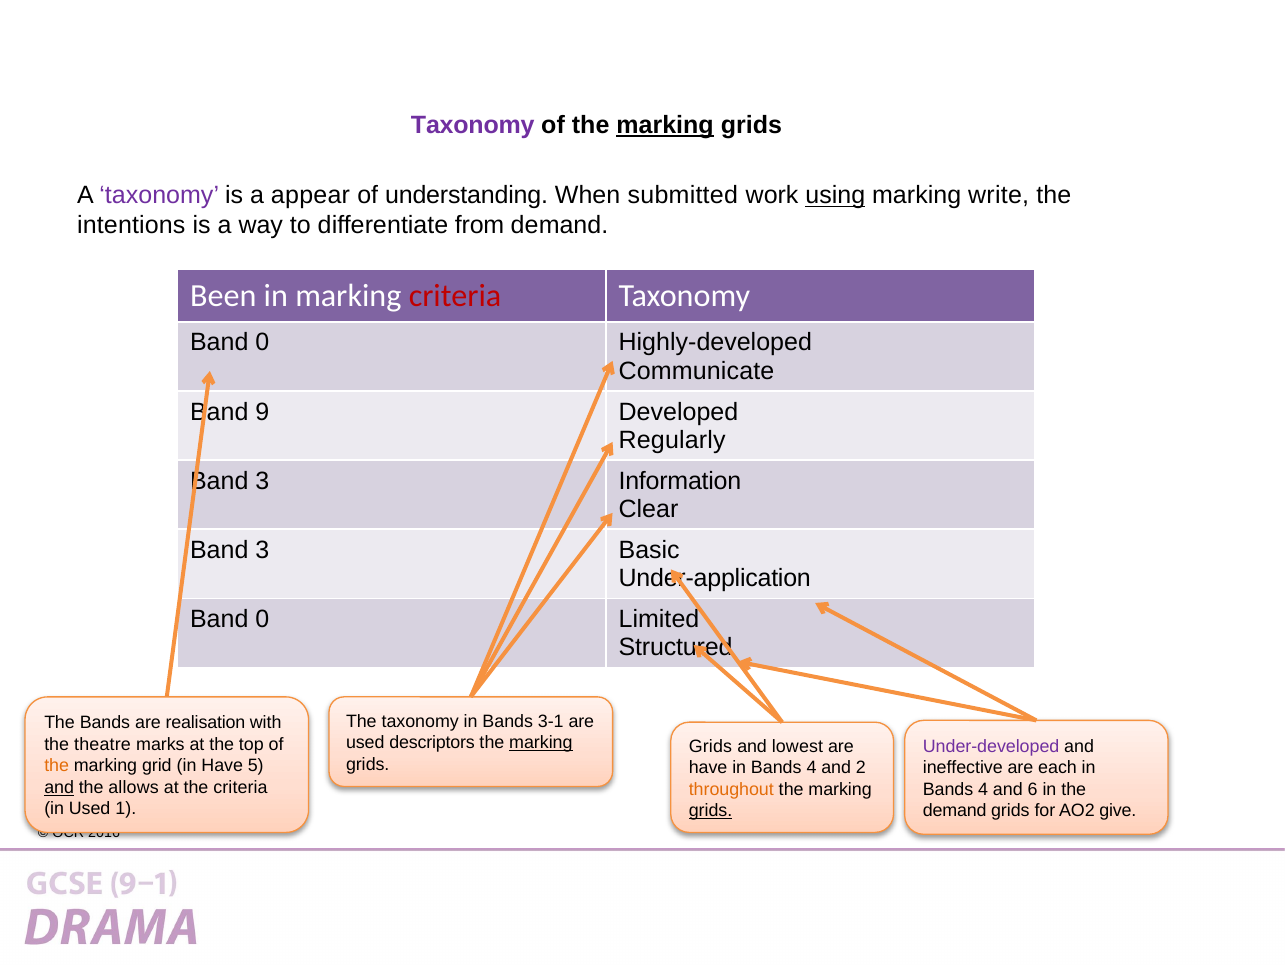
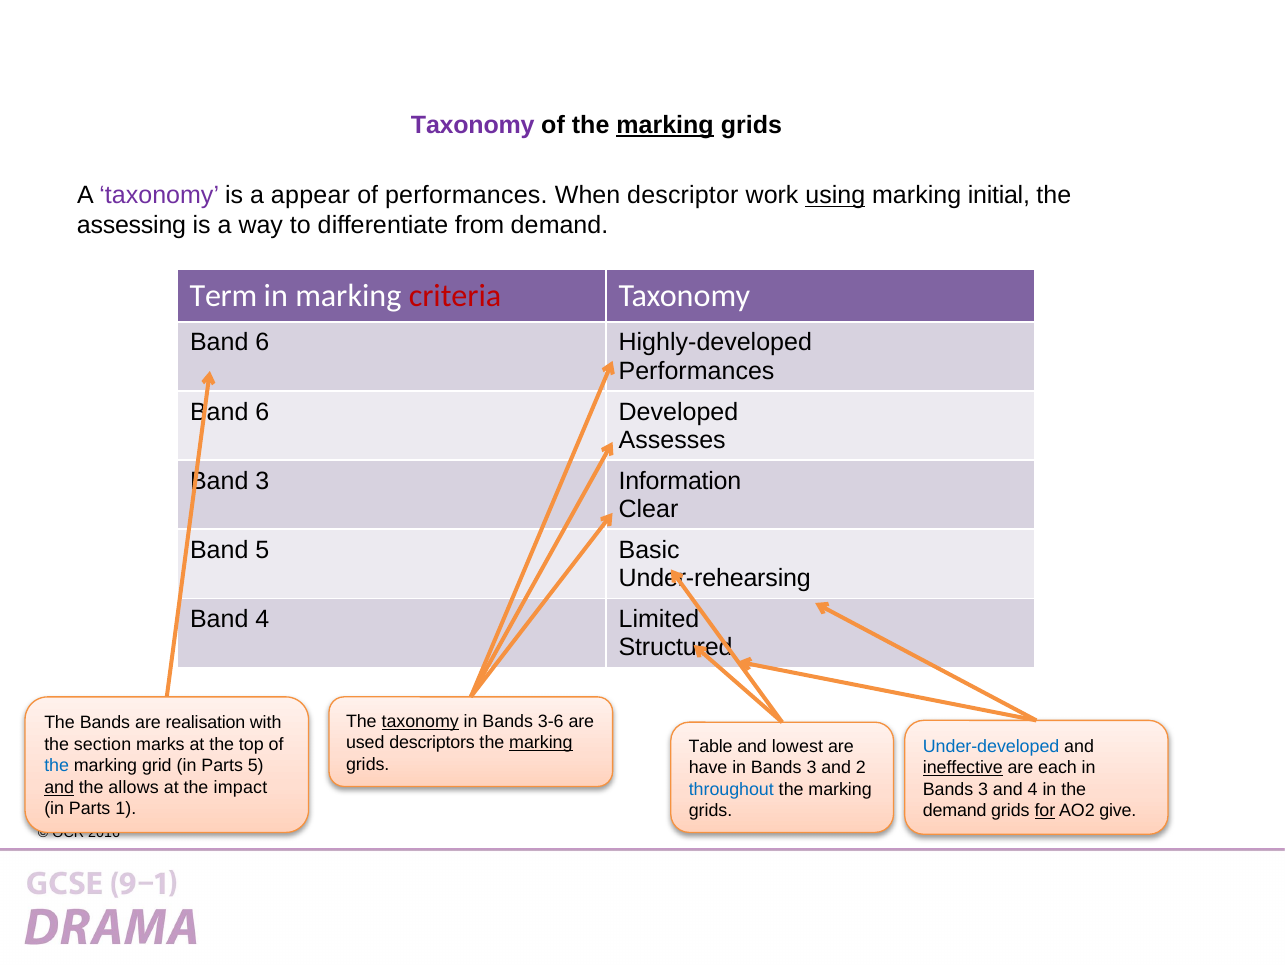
of understanding: understanding -> performances (466, 196)
submitted: submitted -> descriptor (683, 196)
write: write -> initial (999, 196)
intentions: intentions -> assessing (132, 226)
Been: Been -> Term (223, 296)
0: 0 -> 6 (262, 343)
Communicate: Communicate -> Performances (697, 371)
9: 9 -> 6 (262, 412)
Regularly: Regularly -> Assesses (672, 440)
3: 3 -> 5 (262, 550)
Under-application: Under-application -> Under-rehearsing (715, 578)
0: 0 -> 4 (262, 619)
taxonomy underline: none -> present (420, 721)
3-1: 3-1 -> 3-6 (551, 721)
theatre: theatre -> section (103, 744)
Grids: Grids -> Table (711, 746)
Under-developed colour: purple -> blue (991, 746)
the colour: orange -> blue (57, 766)
grid in Have: Have -> Parts (222, 766)
4: 4 -> 3 (811, 767)
ineffective underline: none -> present (963, 767)
the criteria: criteria -> impact (240, 787)
throughout colour: orange -> blue (731, 789)
4: 4 -> 3 (983, 789)
and 6: 6 -> 4 (1033, 789)
Used: Used -> Parts (90, 808)
grids underline: present -> none (711, 810)
for underline: none -> present (1045, 810)
